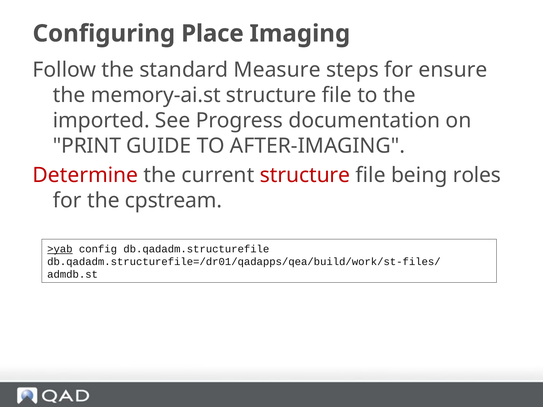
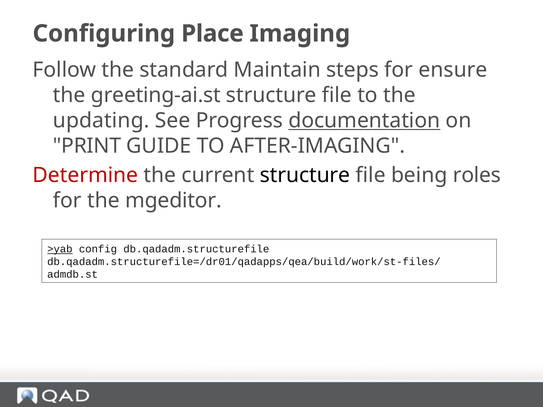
Measure: Measure -> Maintain (277, 70)
memory-ai.st: memory-ai.st -> greeting-ai.st (156, 95)
imported: imported -> updating (101, 121)
documentation underline: none -> present (364, 121)
structure colour: red -> black (305, 175)
cpstream: cpstream -> mgeditor (173, 201)
